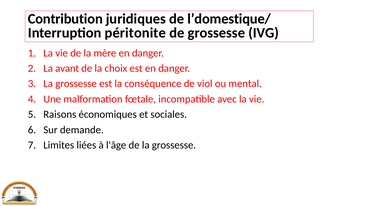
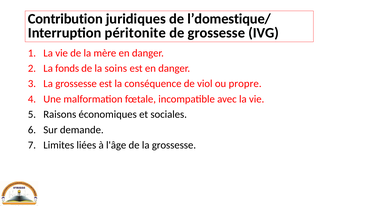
avant: avant -> fonds (67, 68)
choix: choix -> soins (116, 68)
mental: mental -> propre (245, 84)
